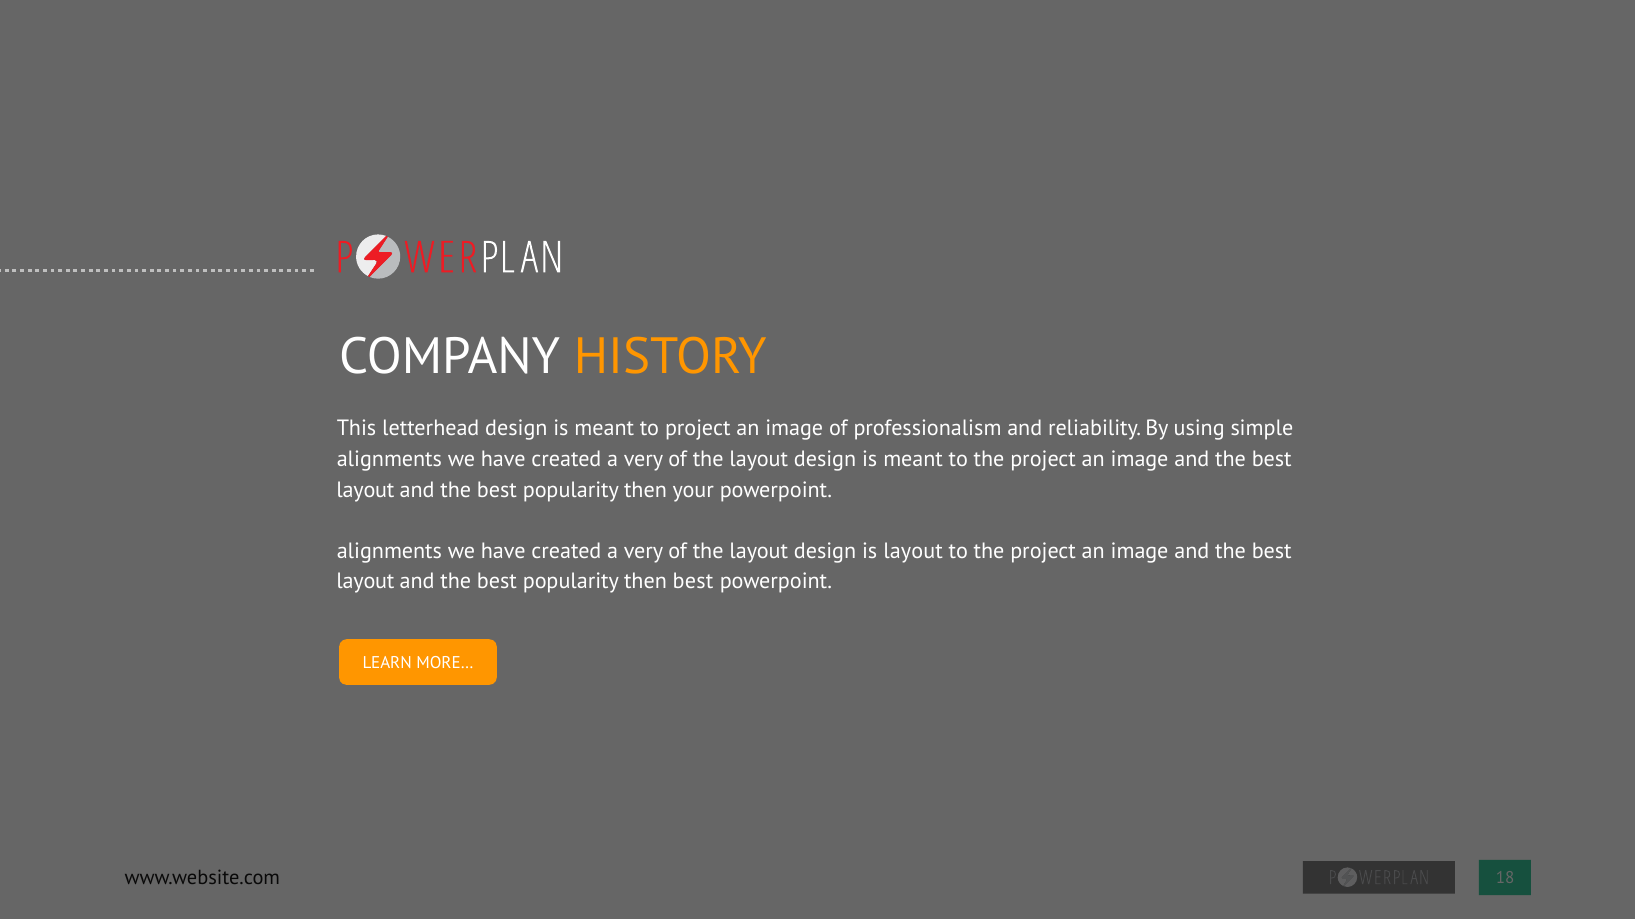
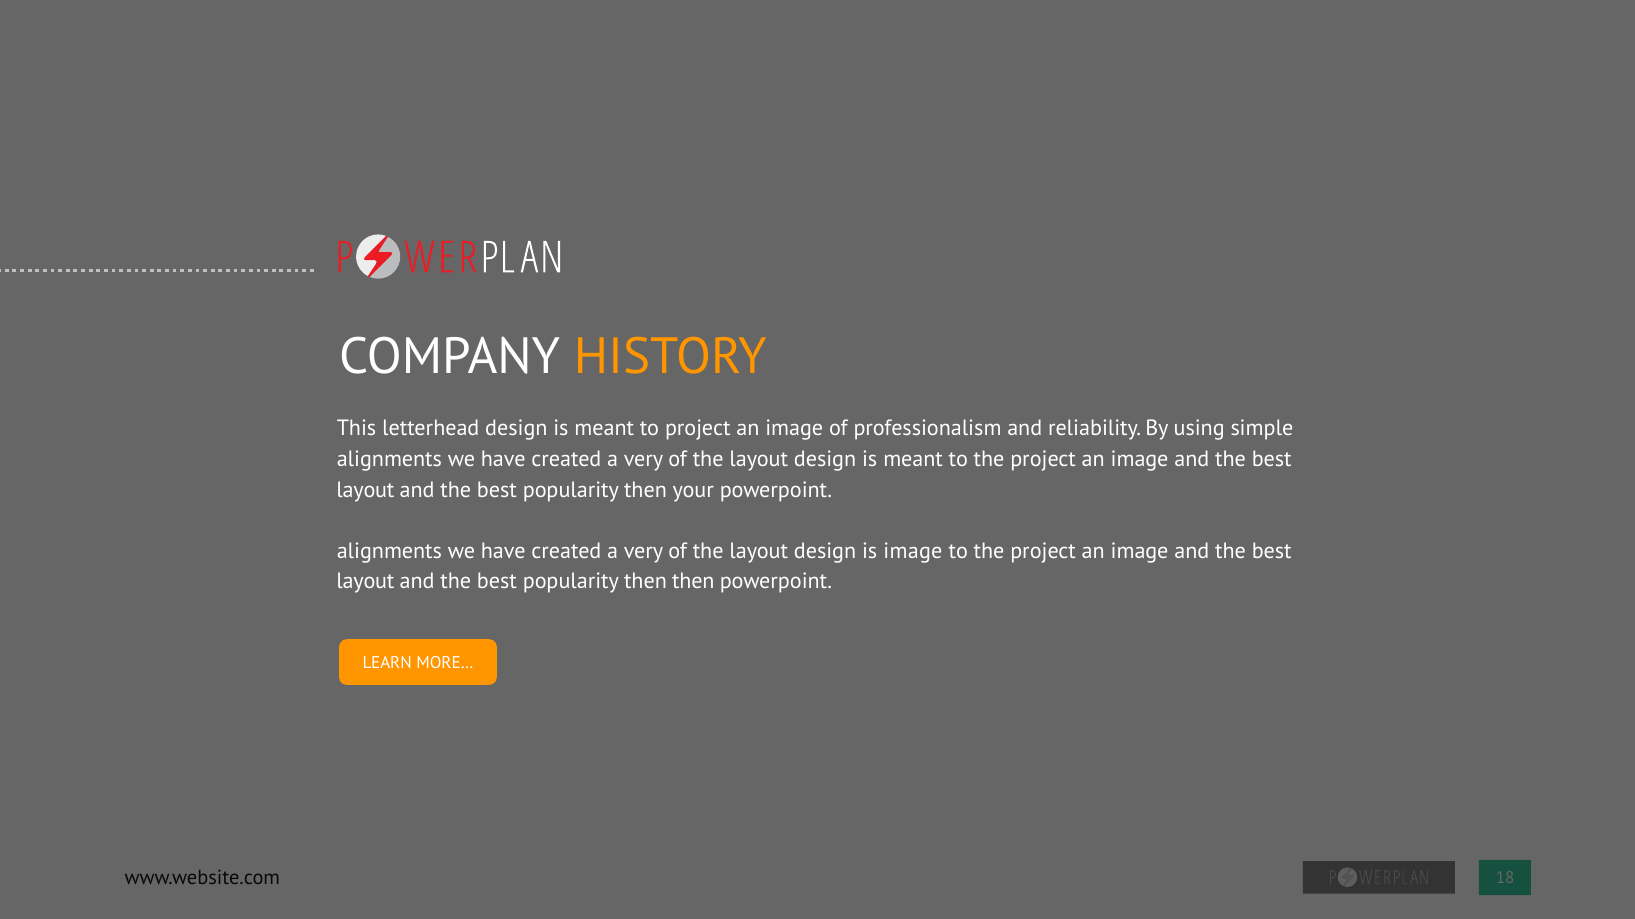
is layout: layout -> image (913, 551)
then best: best -> then (693, 582)
